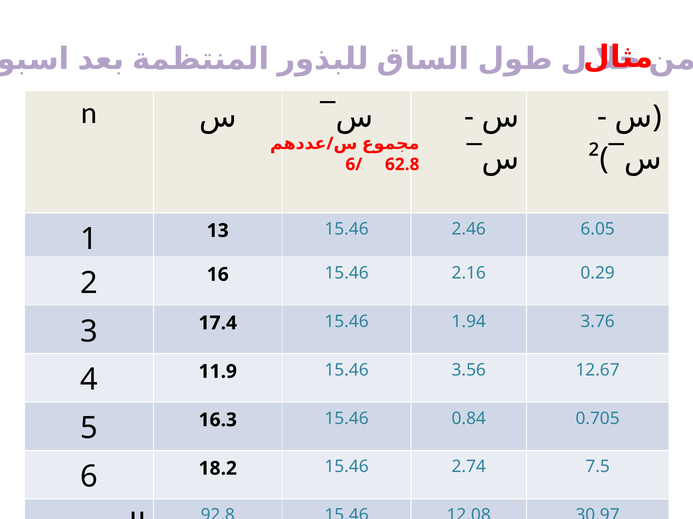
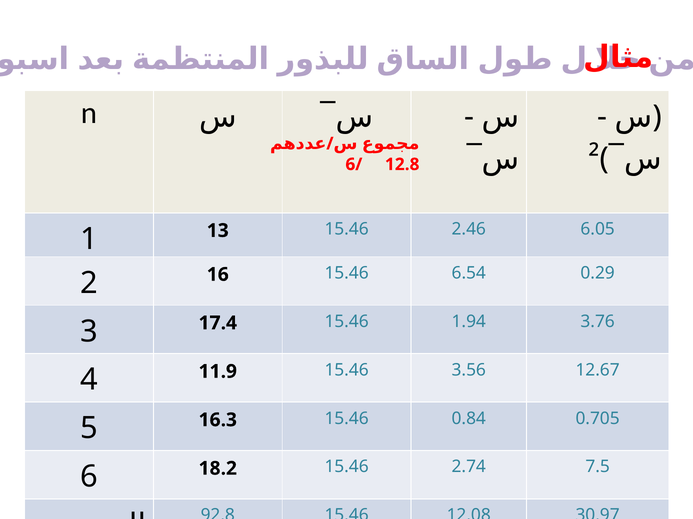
62.8: 62.8 -> 12.8 (402, 165)
2.16: 2.16 -> 6.54 (469, 273)
